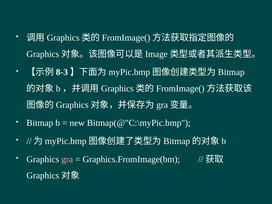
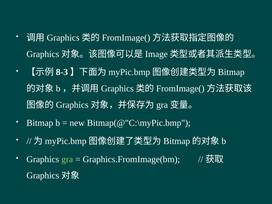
gra colour: pink -> light green (67, 159)
